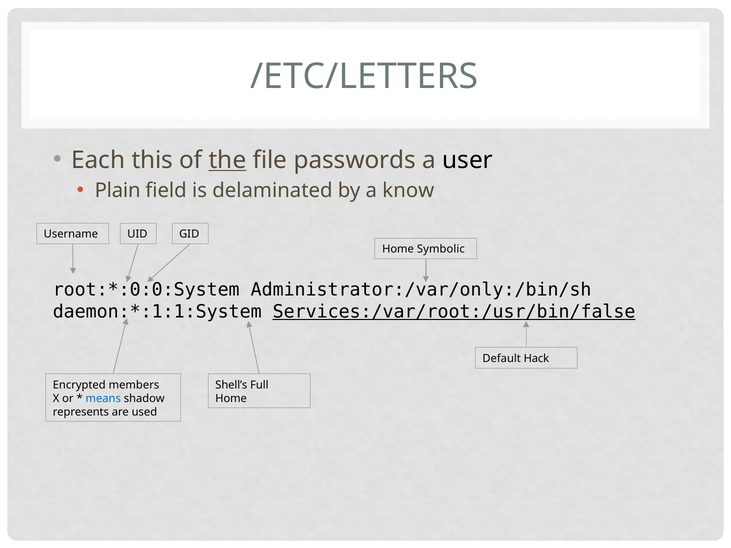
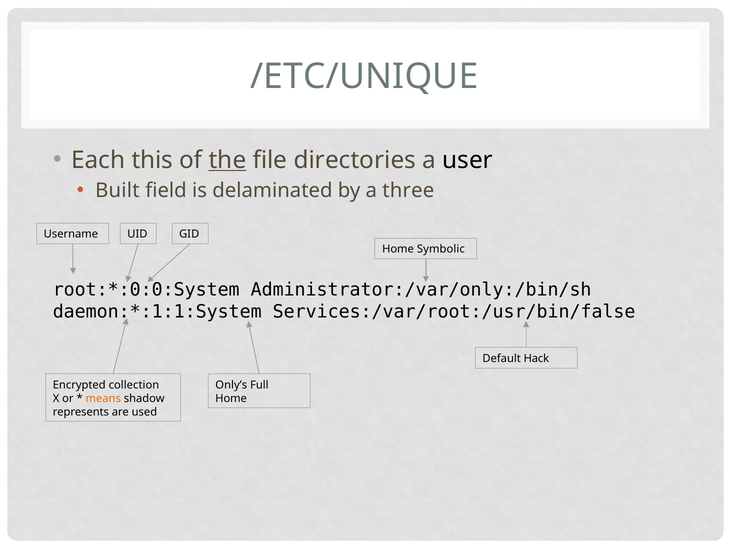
/ETC/LETTERS: /ETC/LETTERS -> /ETC/UNIQUE (364, 77)
passwords: passwords -> directories (355, 160)
Plain: Plain -> Built (117, 191)
know: know -> three (408, 191)
Services:/var/root:/usr/bin/false underline: present -> none (454, 312)
members: members -> collection (134, 385)
Shell’s: Shell’s -> Only’s (231, 385)
means colour: blue -> orange (103, 399)
